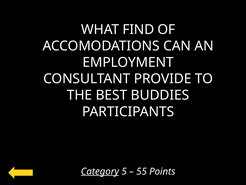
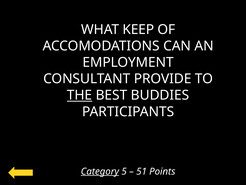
FIND: FIND -> KEEP (138, 29)
THE underline: none -> present (80, 95)
55: 55 -> 51 (142, 171)
